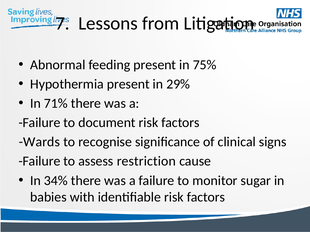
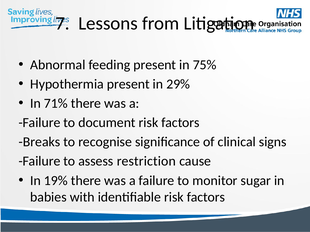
Wards: Wards -> Breaks (39, 142)
34%: 34% -> 19% (56, 181)
